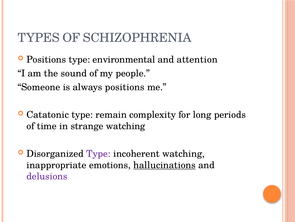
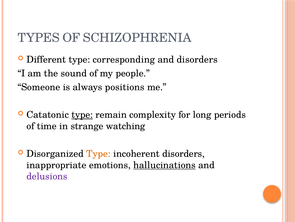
Positions: Positions -> Different (46, 59)
environmental: environmental -> corresponding (124, 59)
and attention: attention -> disorders (197, 59)
type underline: none -> present (82, 114)
Type colour: purple -> orange (98, 153)
incoherent watching: watching -> disorders (183, 153)
